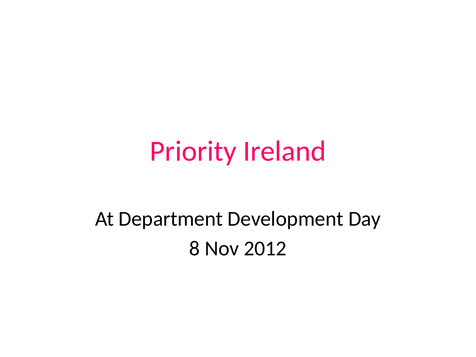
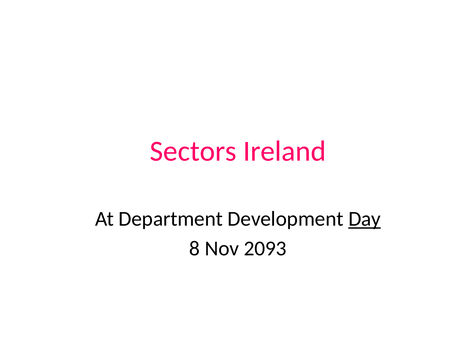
Priority: Priority -> Sectors (193, 151)
Day underline: none -> present (365, 219)
2012: 2012 -> 2093 (265, 248)
